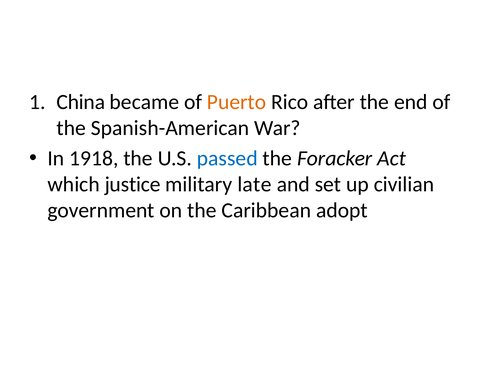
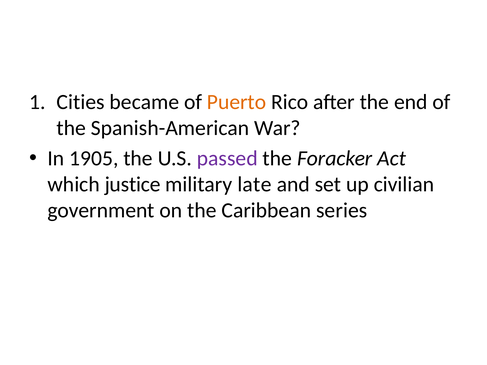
China: China -> Cities (81, 102)
1918: 1918 -> 1905 (94, 158)
passed colour: blue -> purple (227, 158)
adopt: adopt -> series (342, 210)
